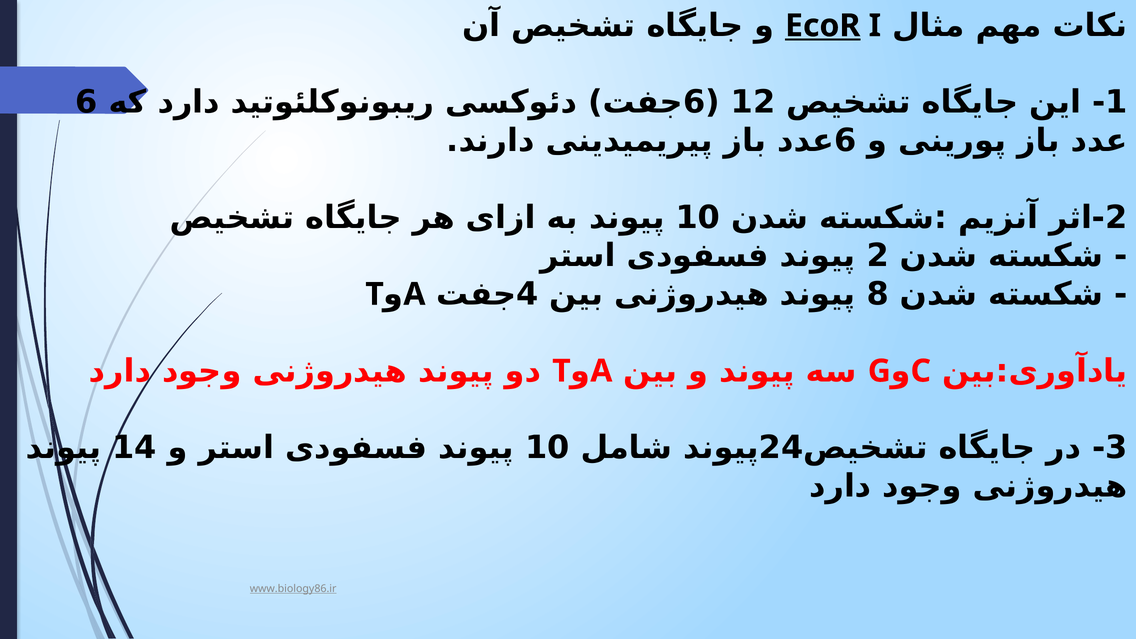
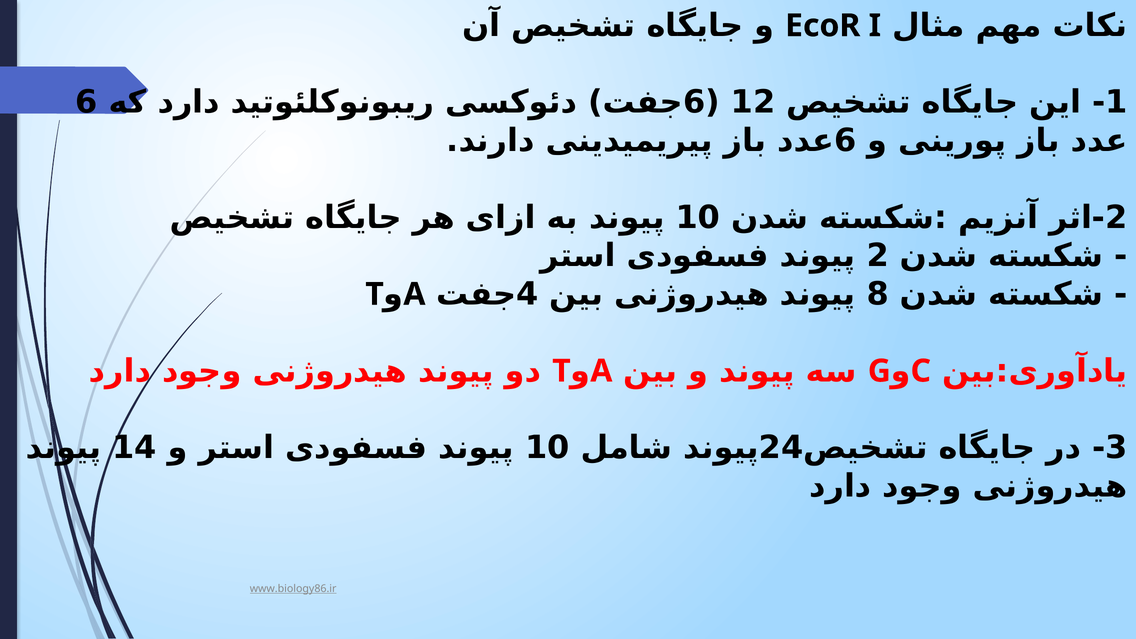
EcoR underline: present -> none (823, 26)
